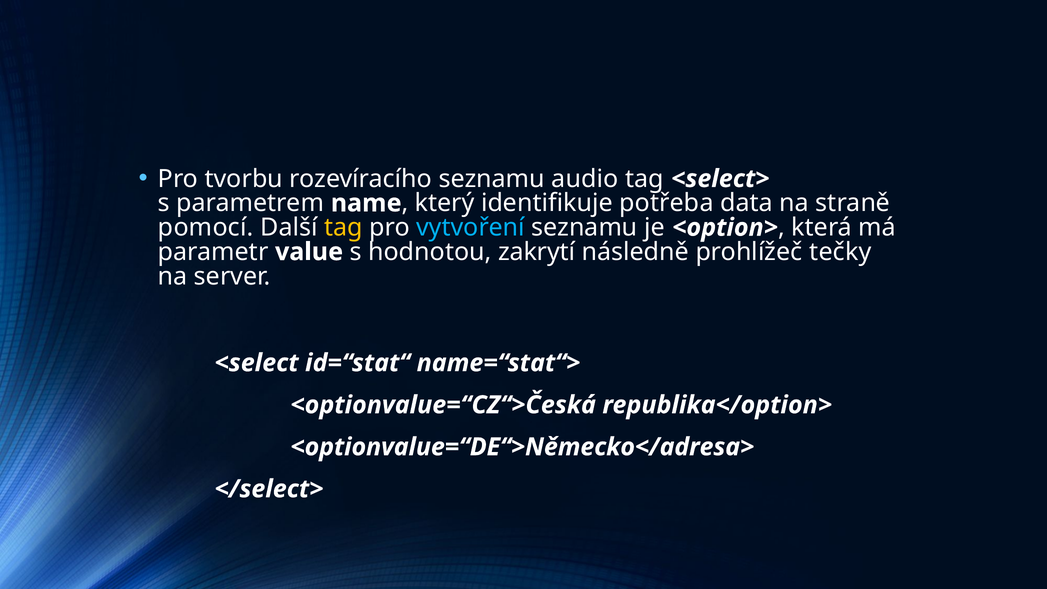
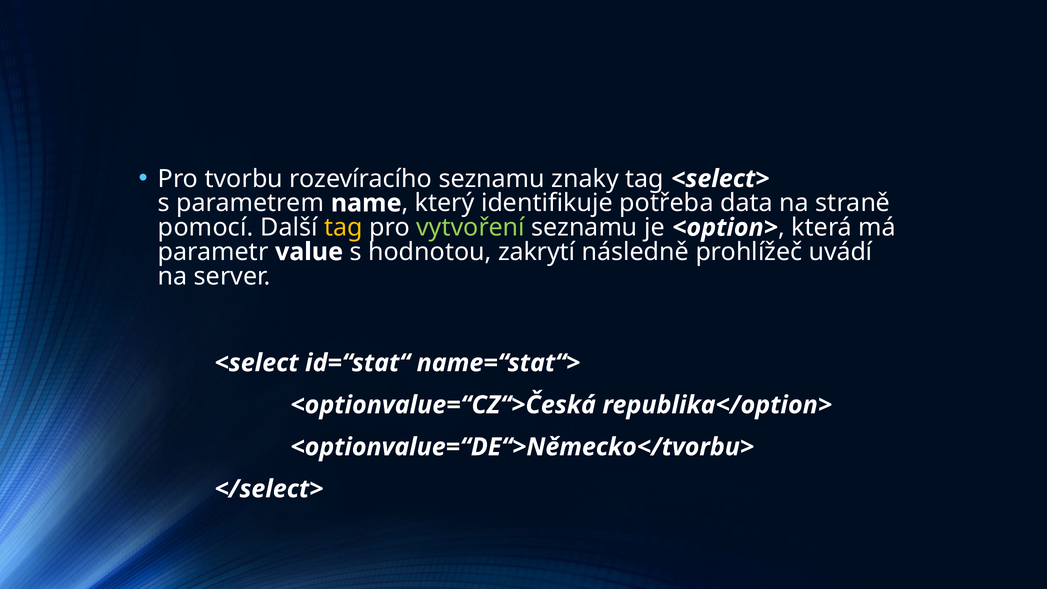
audio: audio -> znaky (585, 179)
vytvoření colour: light blue -> light green (471, 228)
tečky: tečky -> uvádí (841, 252)
<optionvalue=“DE“>Německo</adresa>: <optionvalue=“DE“>Německo</adresa> -> <optionvalue=“DE“>Německo</tvorbu> (522, 447)
